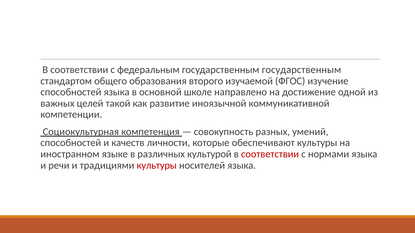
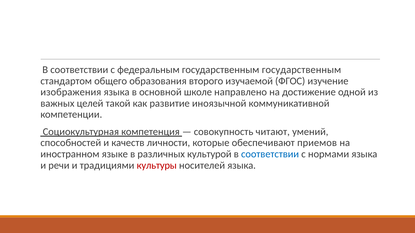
способностей: способностей -> изображения (71, 92)
разных: разных -> читают (273, 132)
обеспечивают культуры: культуры -> приемов (317, 143)
соответствии colour: red -> blue (270, 154)
